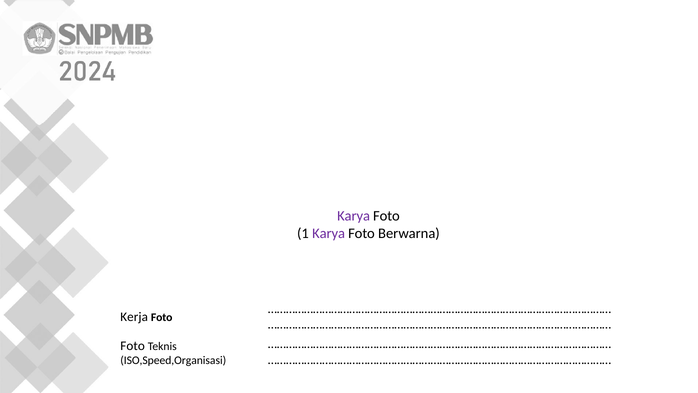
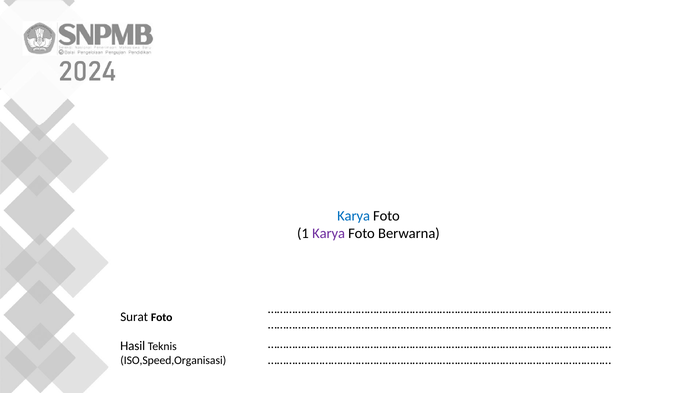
Karya colour: purple -> blue (354, 216)
Kerja: Kerja -> Surat (134, 316)
Foto: Foto -> Hasil (133, 346)
